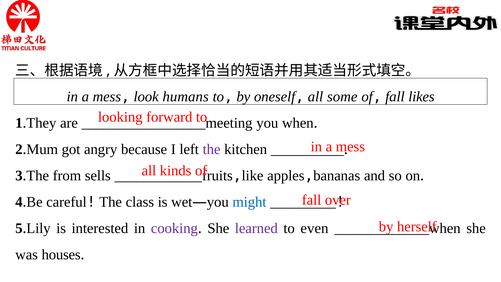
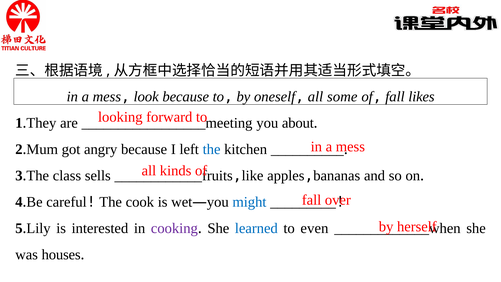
look humans: humans -> because (186, 97)
when: when -> about (298, 123)
the colour: purple -> blue (212, 149)
from: from -> class (67, 176)
class: class -> cook (140, 202)
learned colour: purple -> blue (256, 228)
